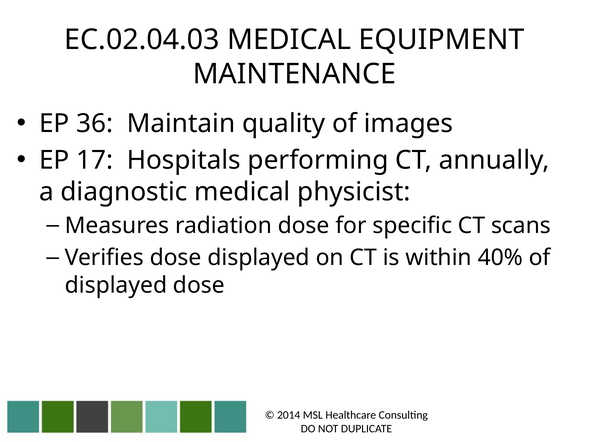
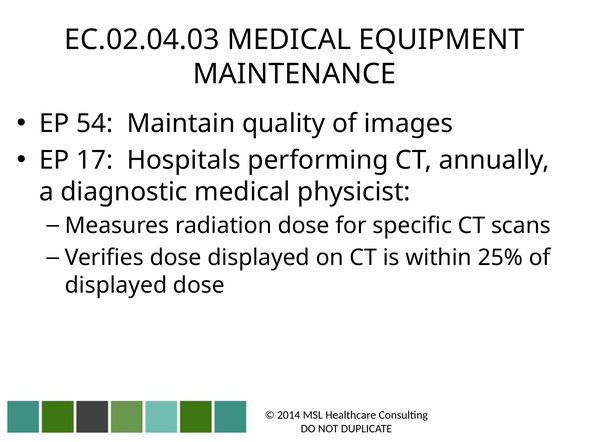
36: 36 -> 54 (95, 124)
40%: 40% -> 25% (500, 258)
